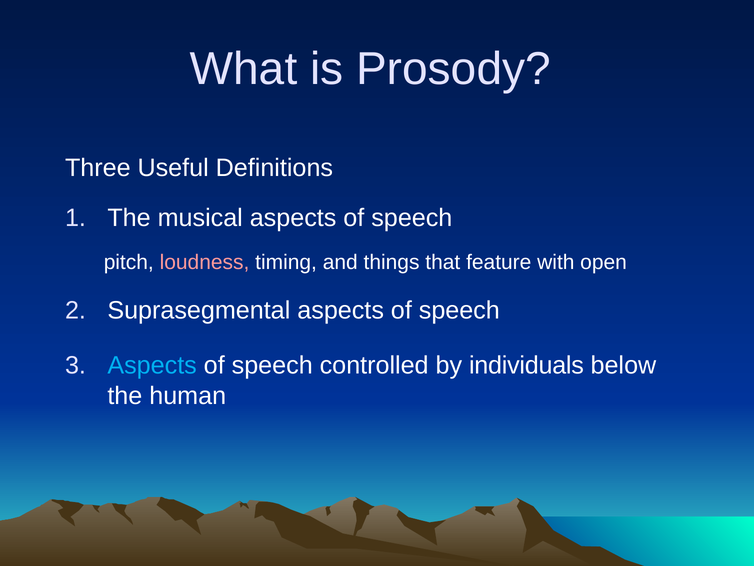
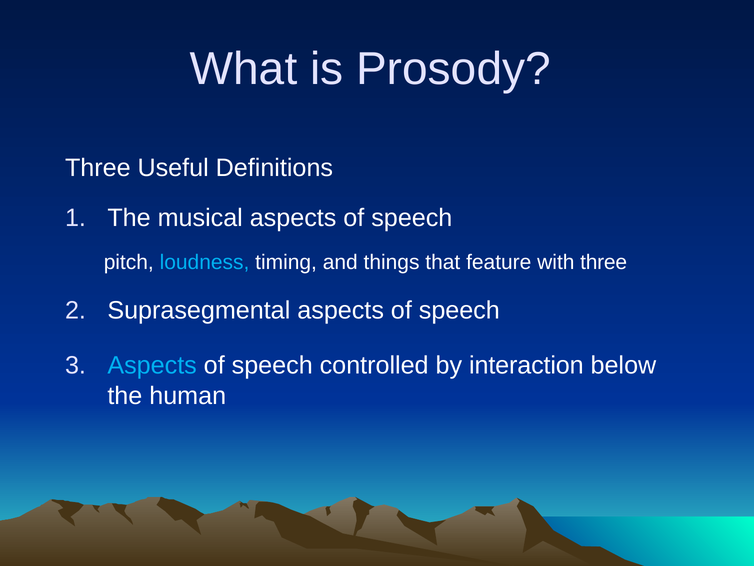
loudness colour: pink -> light blue (205, 262)
with open: open -> three (604, 262)
individuals: individuals -> interaction (526, 365)
